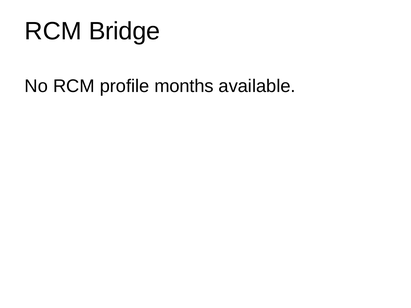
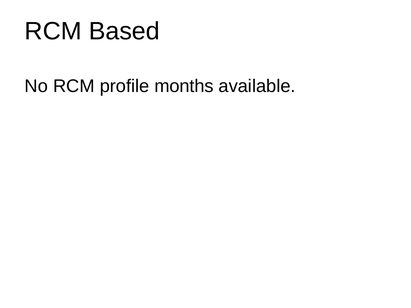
Bridge: Bridge -> Based (124, 31)
